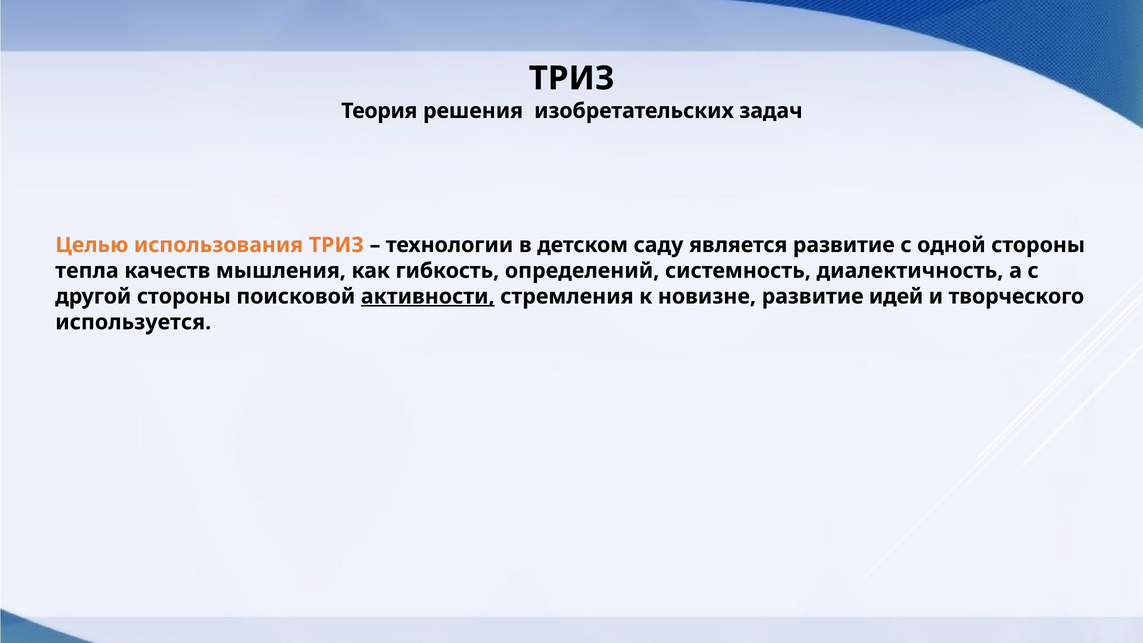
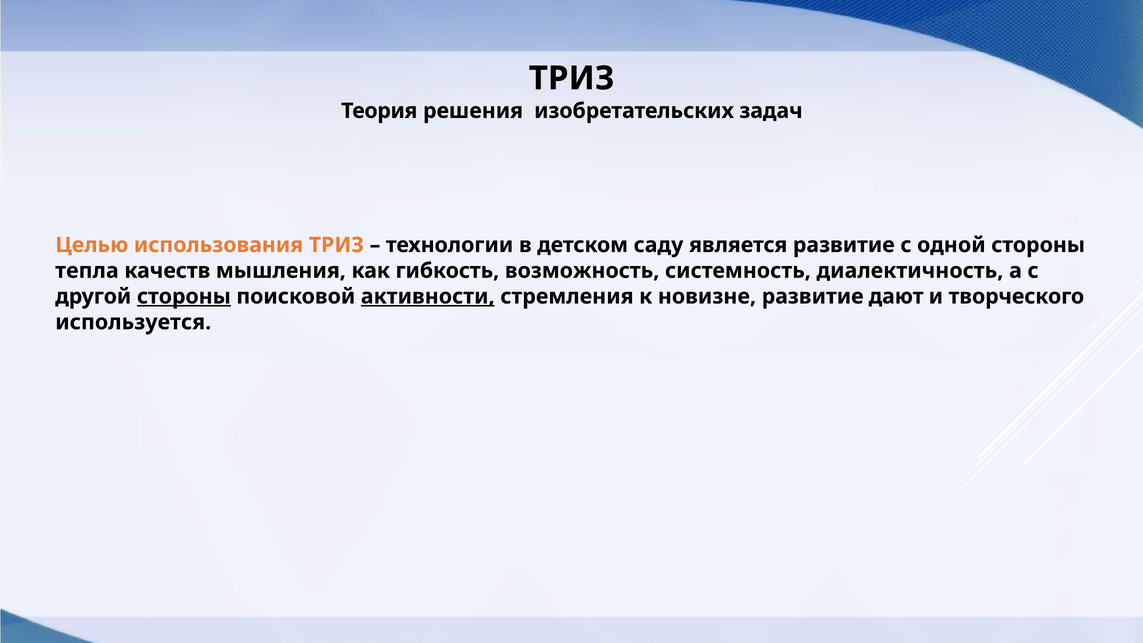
определений: определений -> возможность (582, 271)
стороны underline: none -> present (184, 296)
идей: идей -> дают (896, 296)
